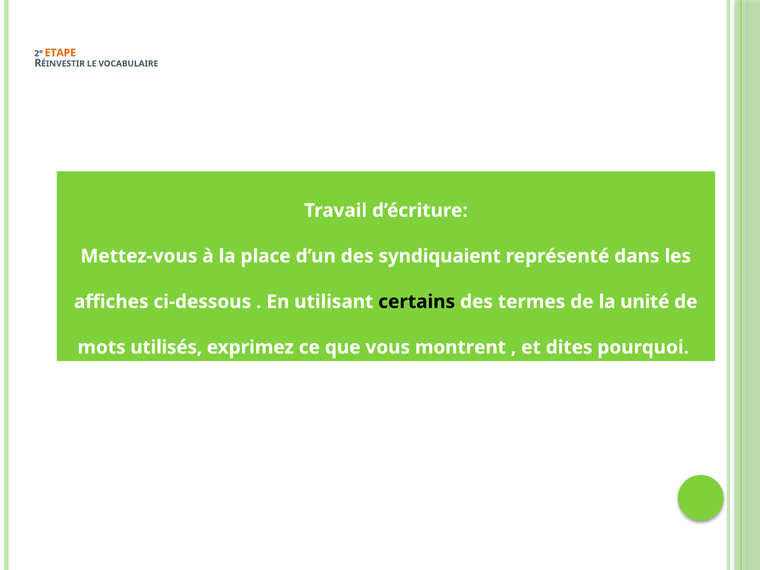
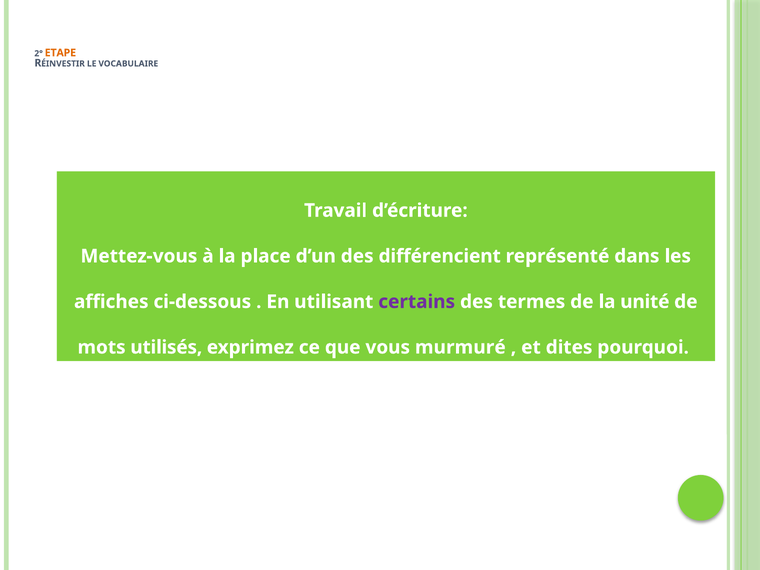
syndiquaient: syndiquaient -> différencient (440, 256)
certains colour: black -> purple (417, 302)
montrent: montrent -> murmuré (460, 347)
